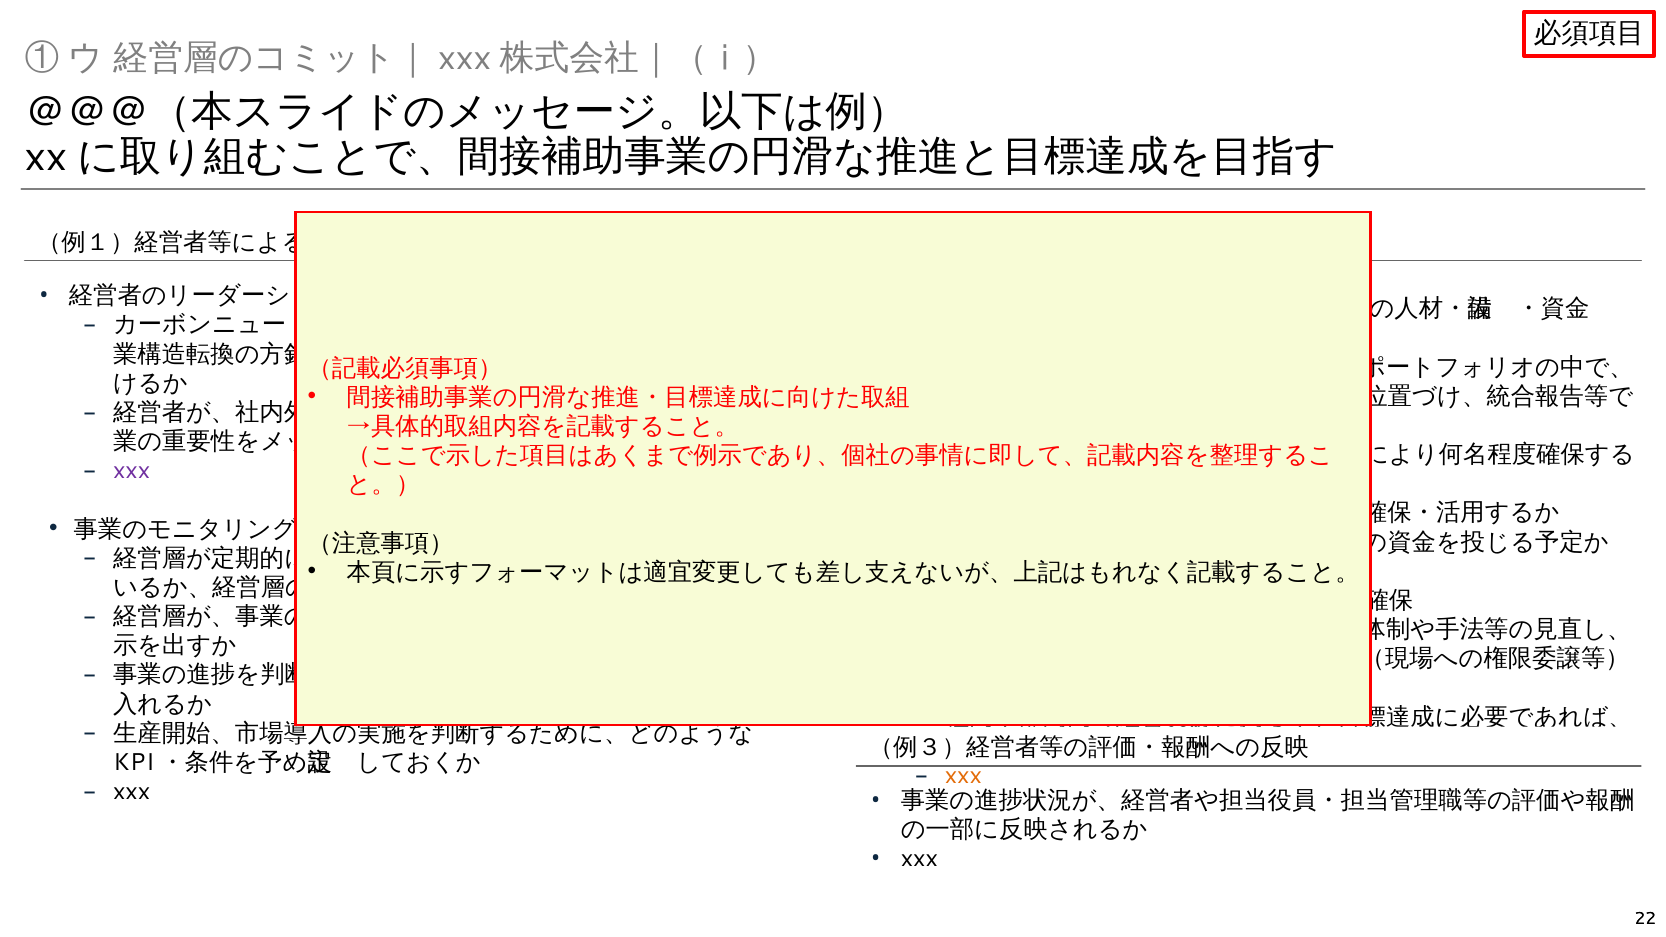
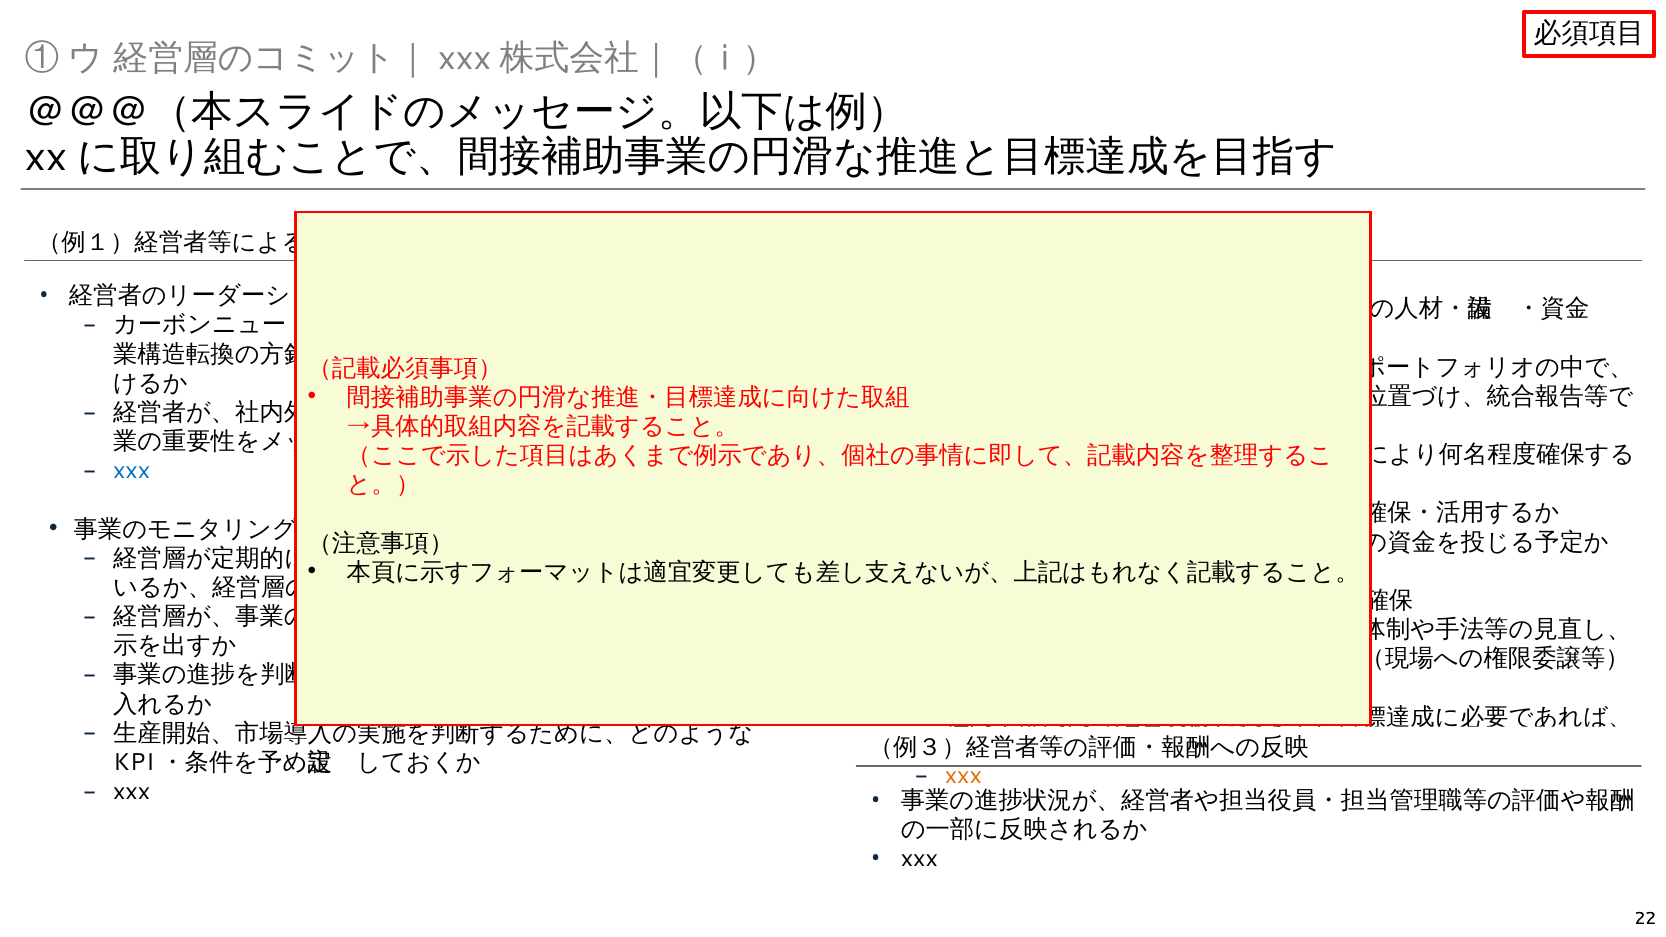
xxx colour: purple -> blue (132, 471)
